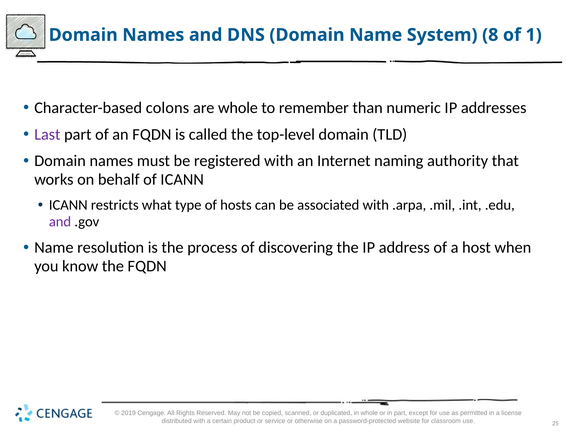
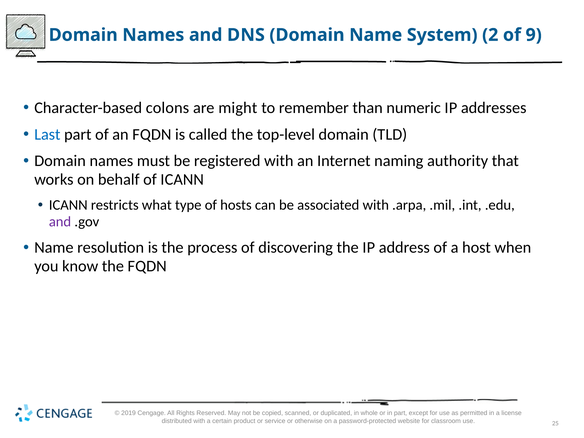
8: 8 -> 2 (490, 35)
1: 1 -> 9 (534, 35)
are whole: whole -> might (238, 108)
Last colour: purple -> blue (47, 134)
